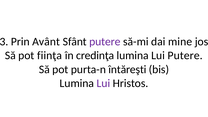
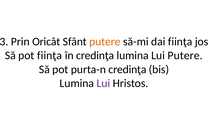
Avânt: Avânt -> Oricât (46, 42)
putere colour: purple -> orange (105, 42)
dai mine: mine -> fiinţa (180, 42)
purta-n întăreşti: întăreşti -> credinţa (127, 69)
